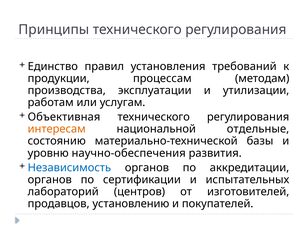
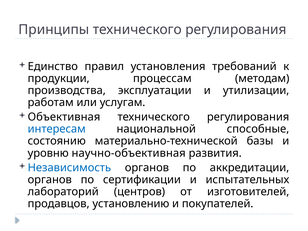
интересам colour: orange -> blue (57, 129)
отдельные: отдельные -> способные (258, 129)
научно-обеспечения: научно-обеспечения -> научно-объективная (129, 153)
